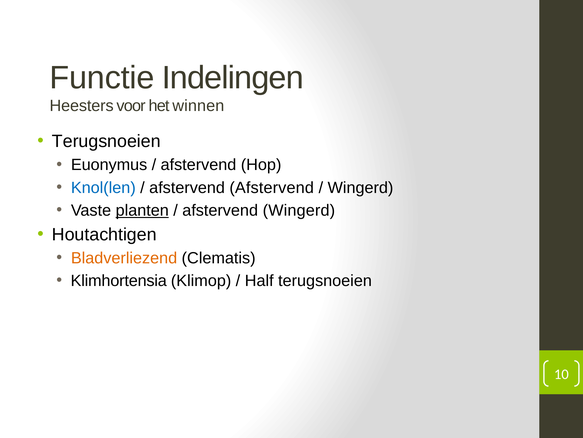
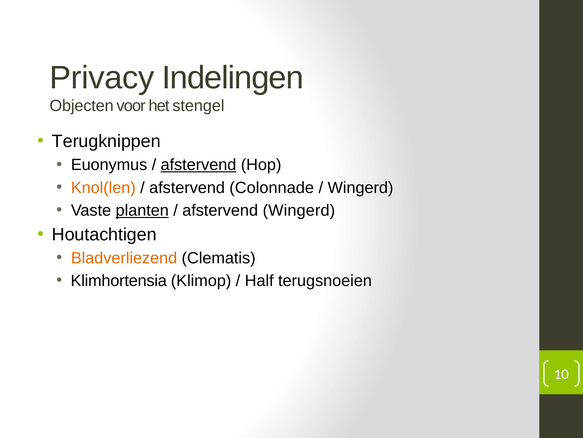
Functie: Functie -> Privacy (102, 78)
Heesters: Heesters -> Objecten (82, 106)
winnen: winnen -> stengel (198, 106)
Terugsnoeien: Terugsnoeien -> Terugknippen (106, 141)
afstervend underline: none -> present (198, 165)
Knol(len colour: blue -> orange (103, 187)
afstervend Afstervend: Afstervend -> Colonnade (272, 187)
